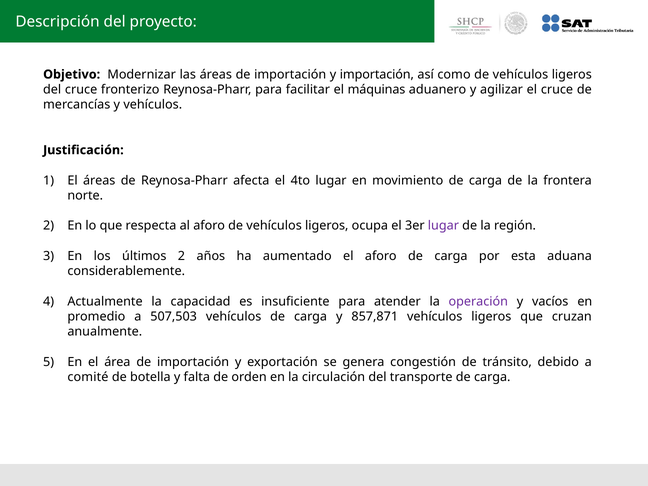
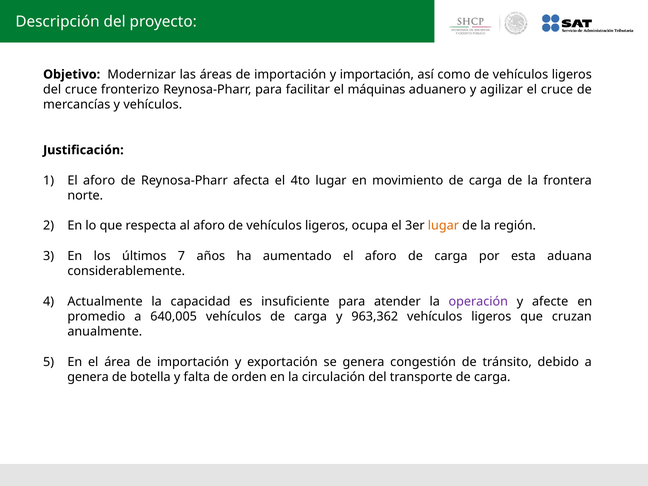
áreas: áreas -> aforo (99, 180)
lugar colour: purple -> orange (443, 226)
últimos 2: 2 -> 7 (181, 256)
vacíos: vacíos -> afecte (550, 301)
507,503: 507,503 -> 640,005 (174, 316)
857,871: 857,871 -> 963,362 (375, 316)
comité: comité -> genera (88, 377)
